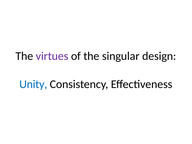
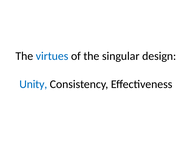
virtues colour: purple -> blue (52, 56)
